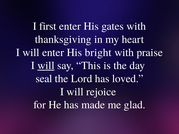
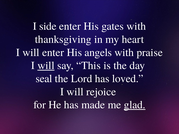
first: first -> side (48, 26)
bright: bright -> angels (98, 53)
glad underline: none -> present (135, 105)
